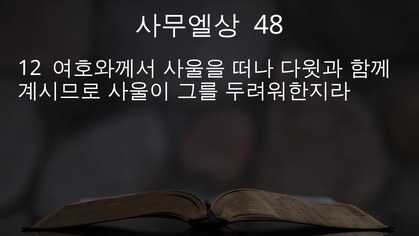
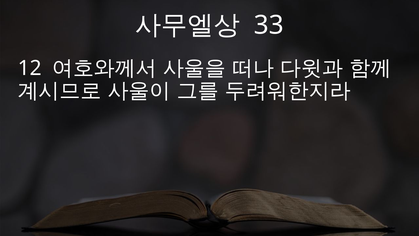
48: 48 -> 33 (269, 25)
